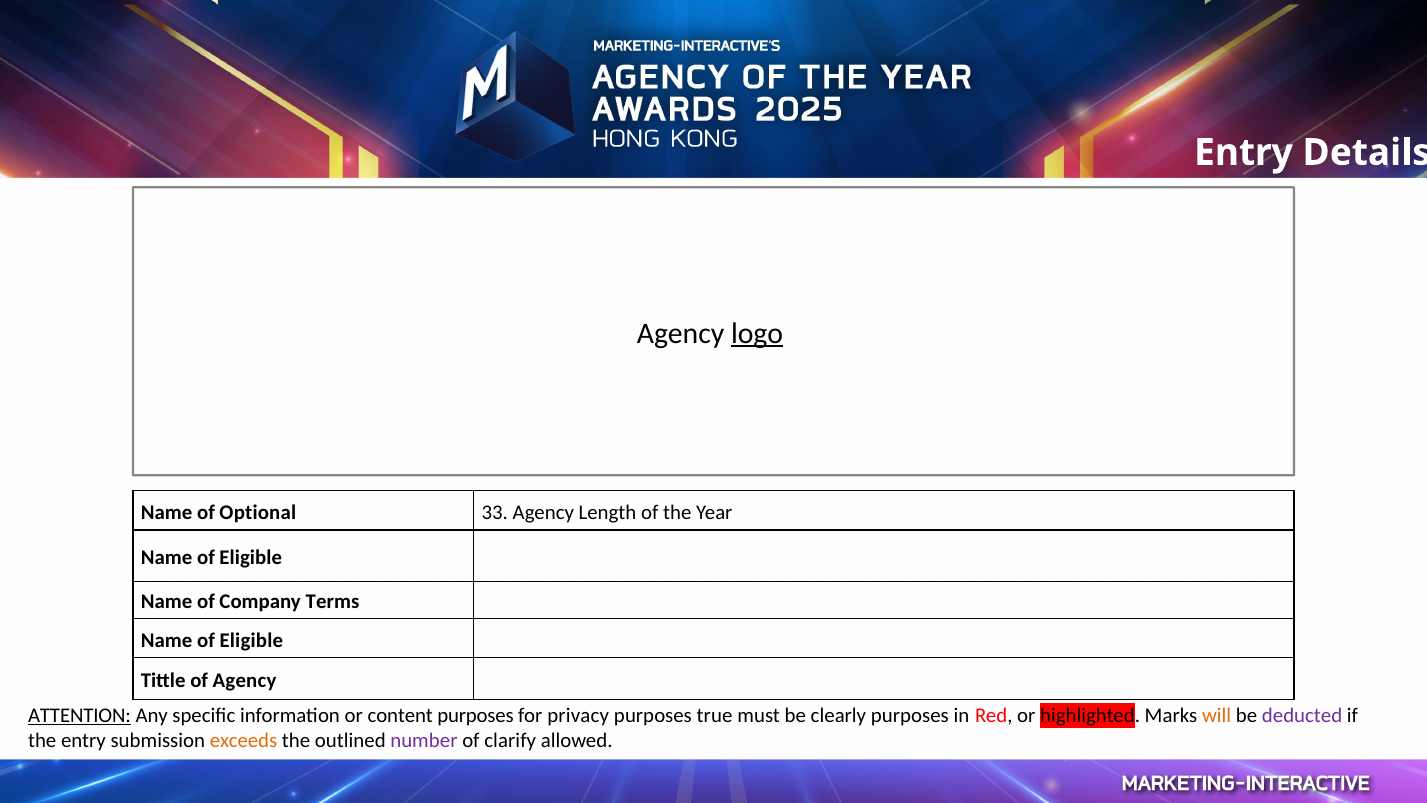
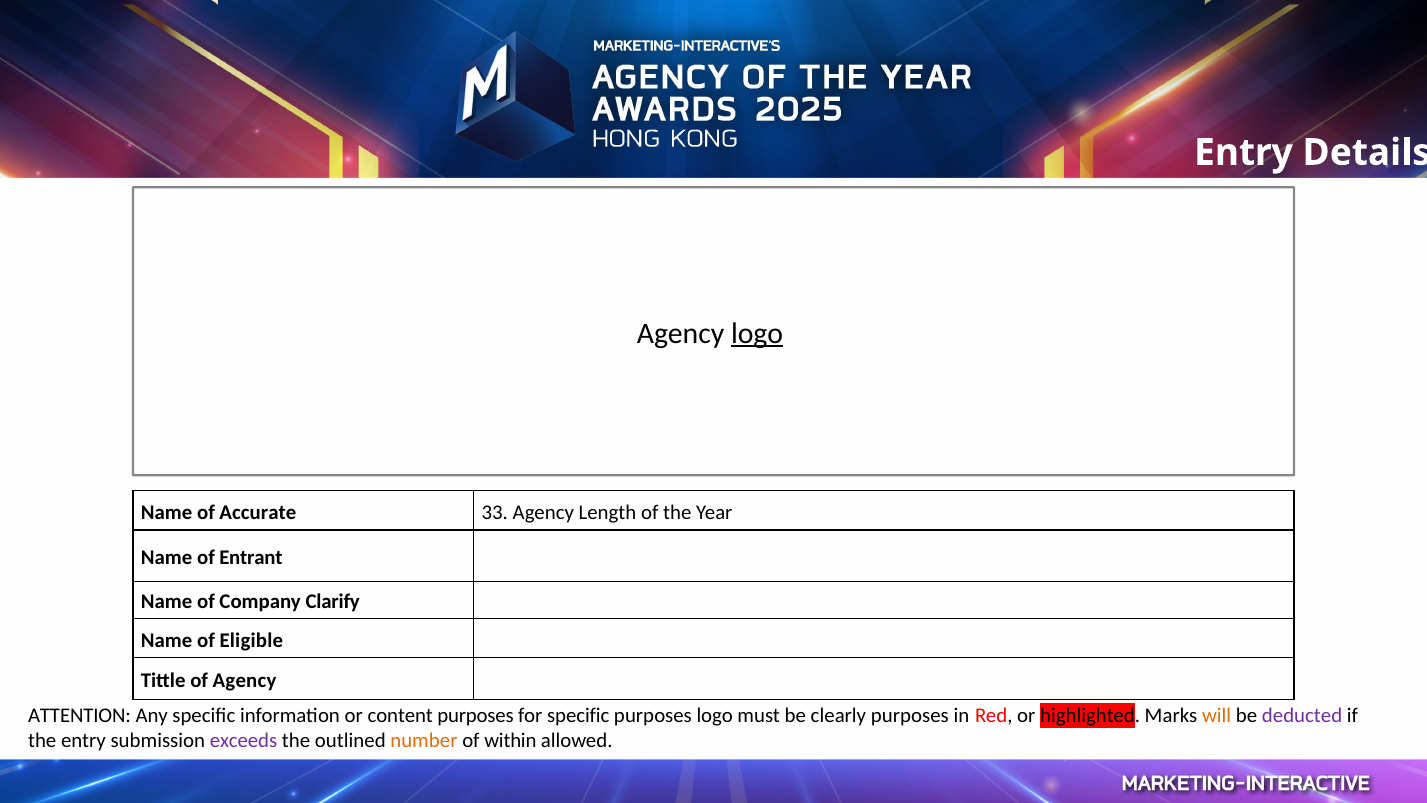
Optional: Optional -> Accurate (258, 512)
Eligible: Eligible -> Entrant (251, 558)
Terms: Terms -> Clarify (333, 602)
ATTENTION underline: present -> none (80, 716)
for privacy: privacy -> specific (578, 716)
purposes true: true -> logo (715, 716)
exceeds colour: orange -> purple (243, 740)
number colour: purple -> orange (424, 740)
clarify: clarify -> within (510, 740)
